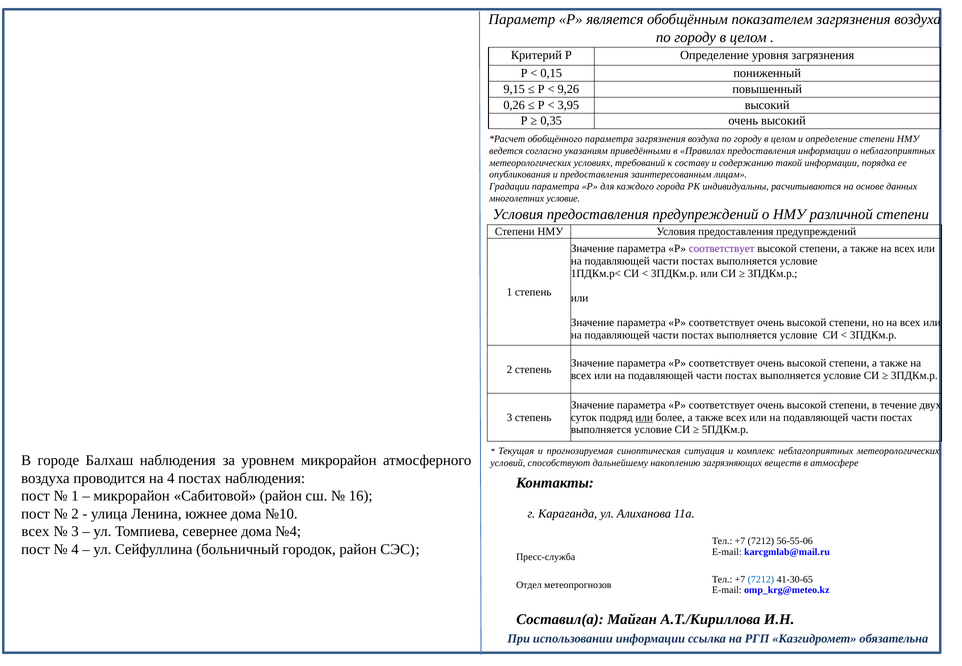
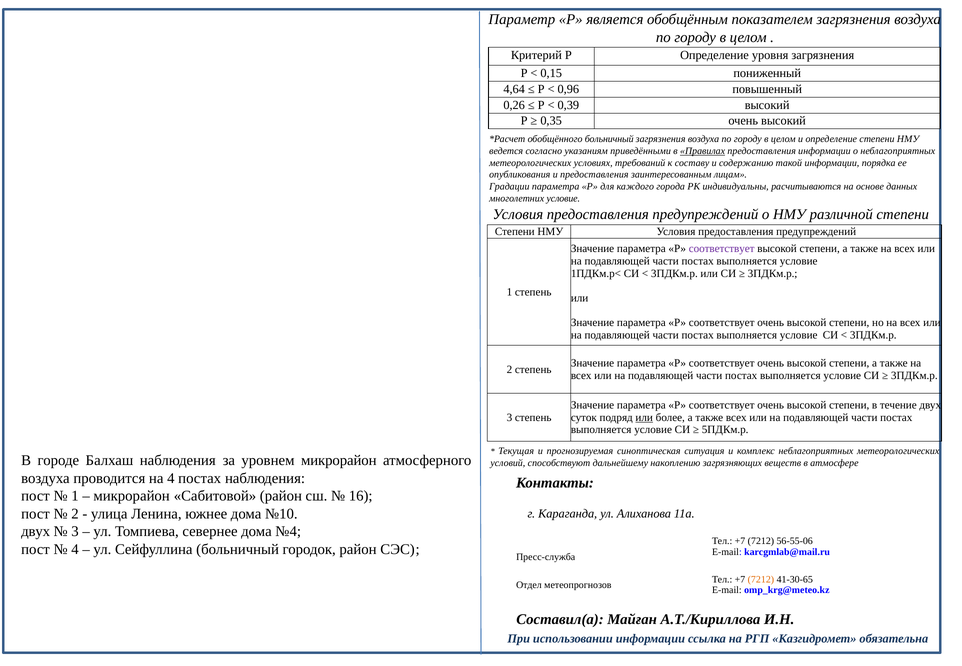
9,15: 9,15 -> 4,64 (514, 89)
9,26: 9,26 -> 0,96 (568, 89)
3,95: 3,95 -> 0,39 (568, 105)
обобщённого параметра: параметра -> больничный (609, 139)
Правилах underline: none -> present (703, 151)
всех: всех -> двух (36, 532)
7212 colour: blue -> orange (761, 579)
